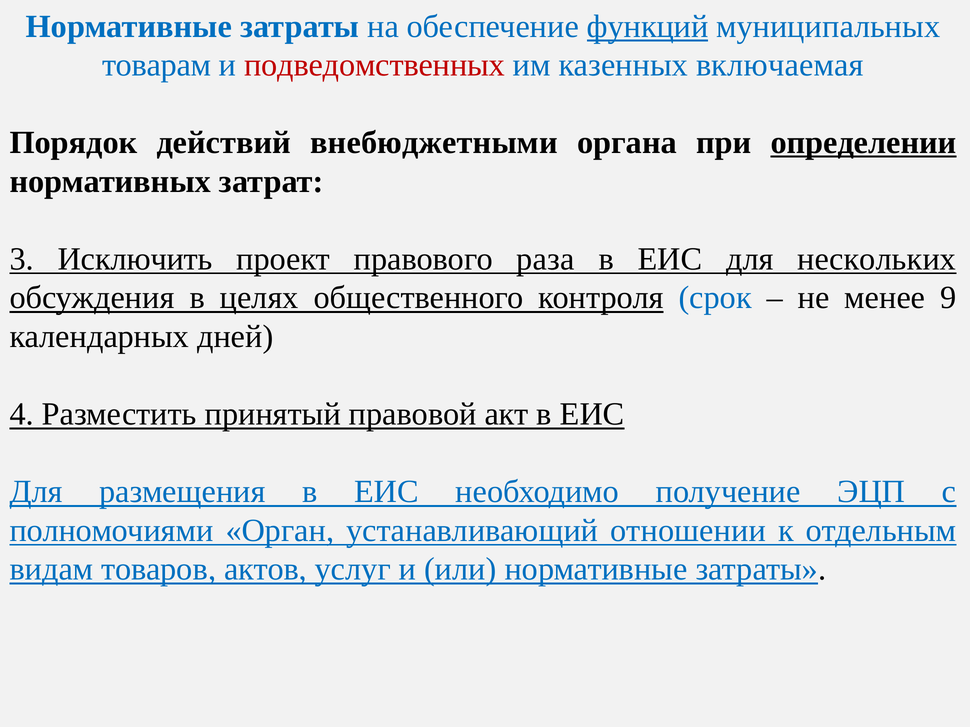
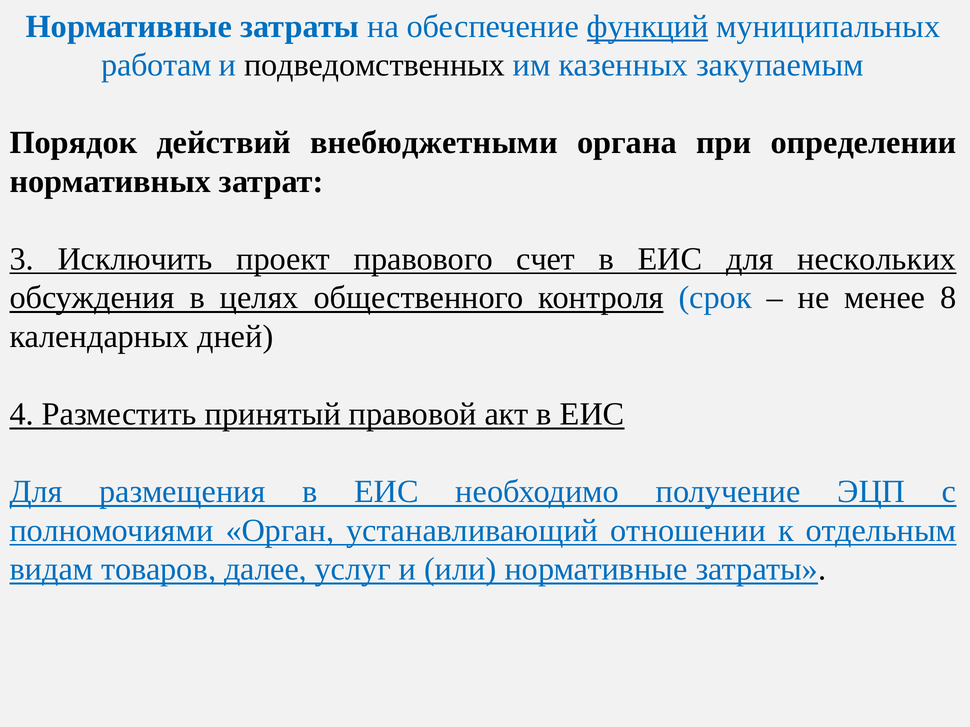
товарам: товарам -> работам (157, 65)
подведомственных colour: red -> black (375, 65)
включаемая: включаемая -> закупаемым (780, 65)
определении underline: present -> none (864, 143)
раза: раза -> счет (546, 259)
9: 9 -> 8 (948, 298)
актов: актов -> далее (265, 570)
